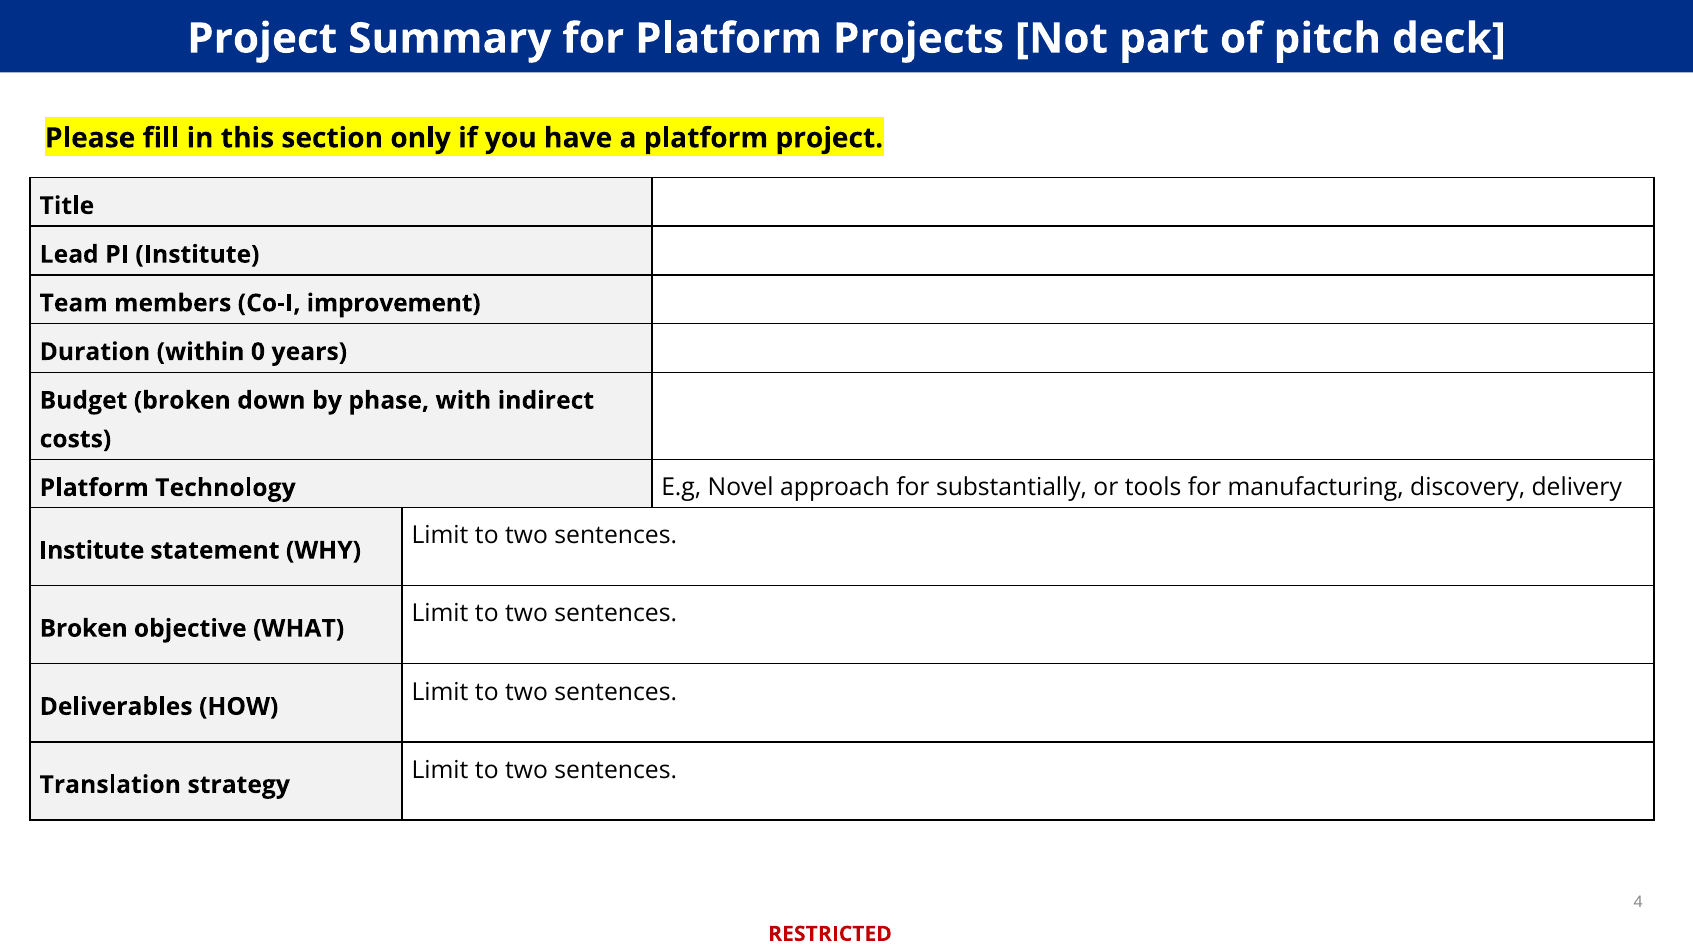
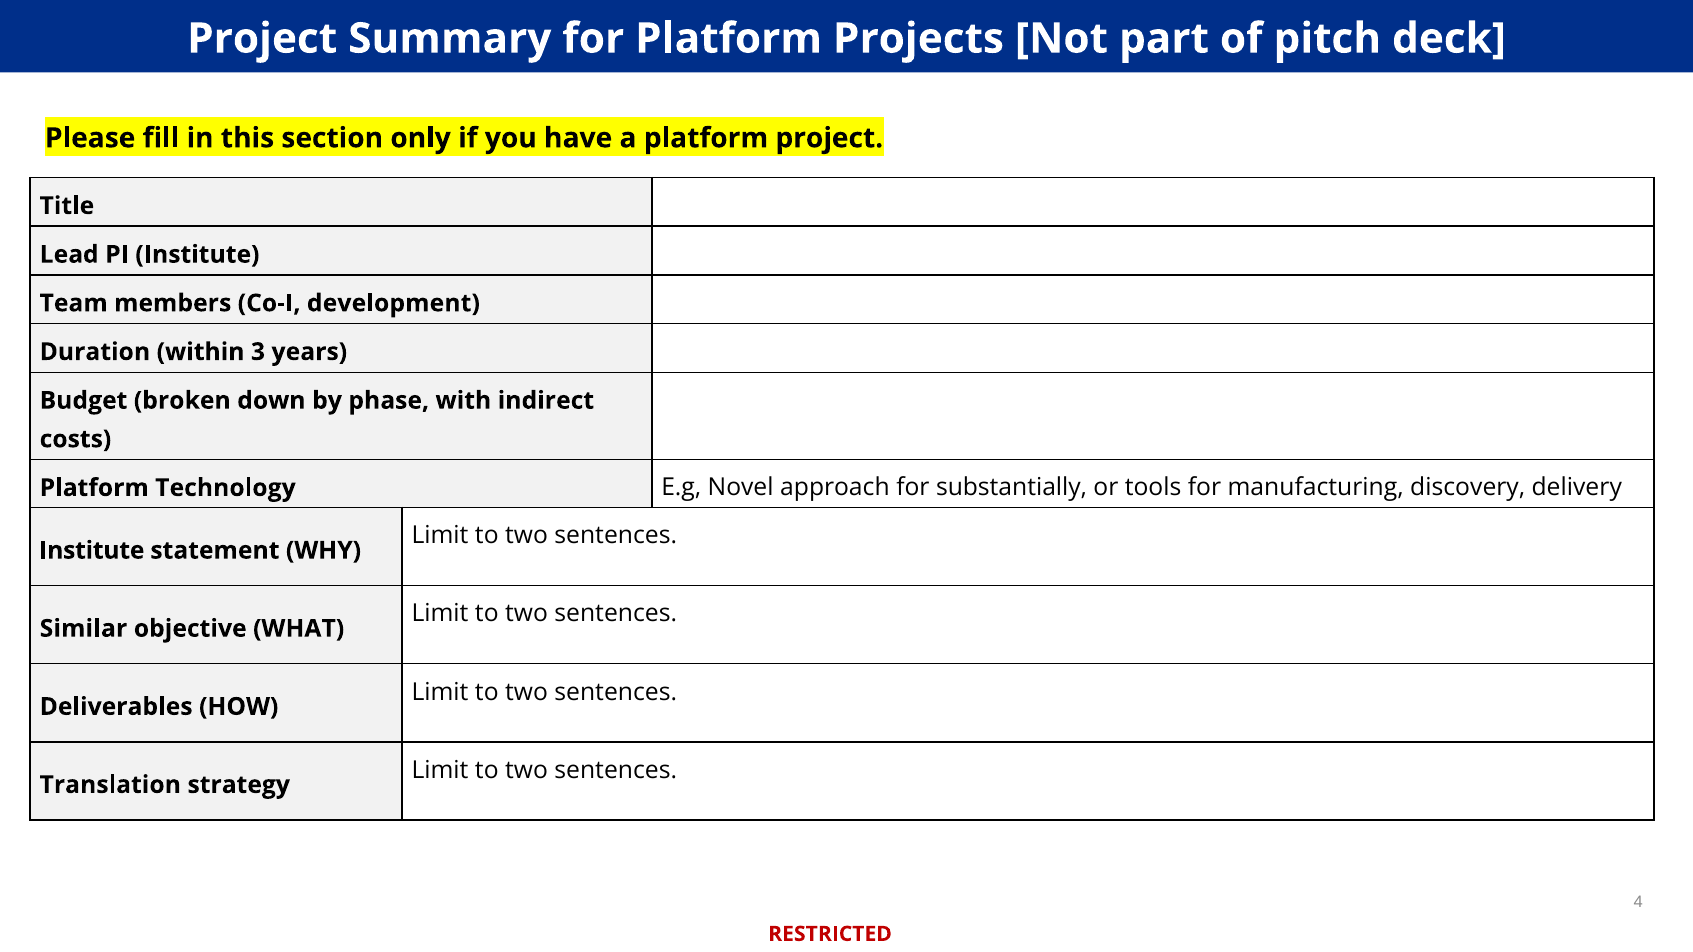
improvement: improvement -> development (393, 303)
0: 0 -> 3 (258, 352)
Broken: Broken -> Similar (83, 629)
